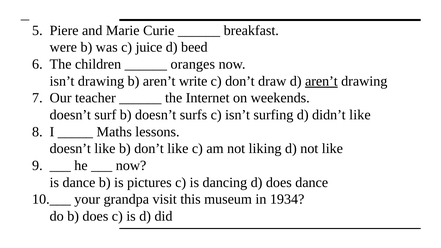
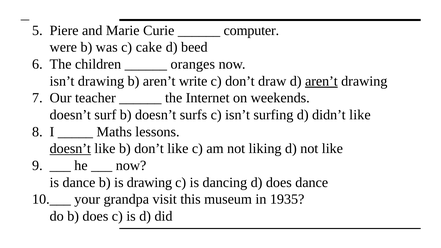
breakfast: breakfast -> computer (251, 30)
juice: juice -> cake (149, 47)
doesn’t underline: none -> present (70, 149)
is pictures: pictures -> drawing (149, 182)
1934: 1934 -> 1935 (287, 199)
